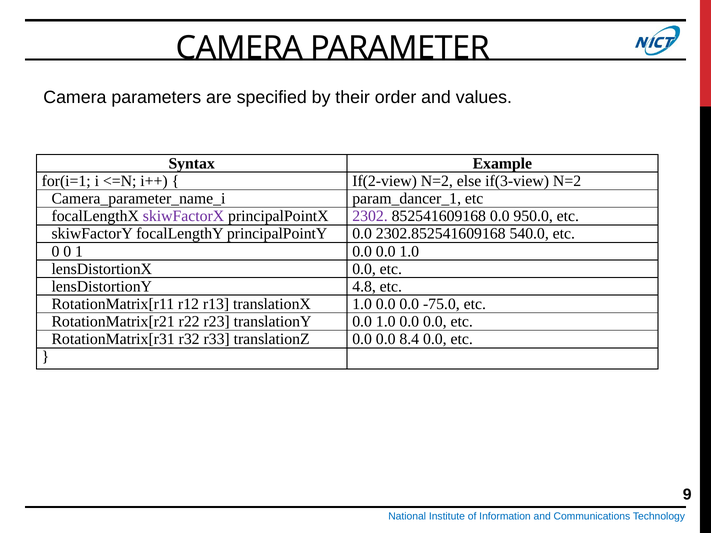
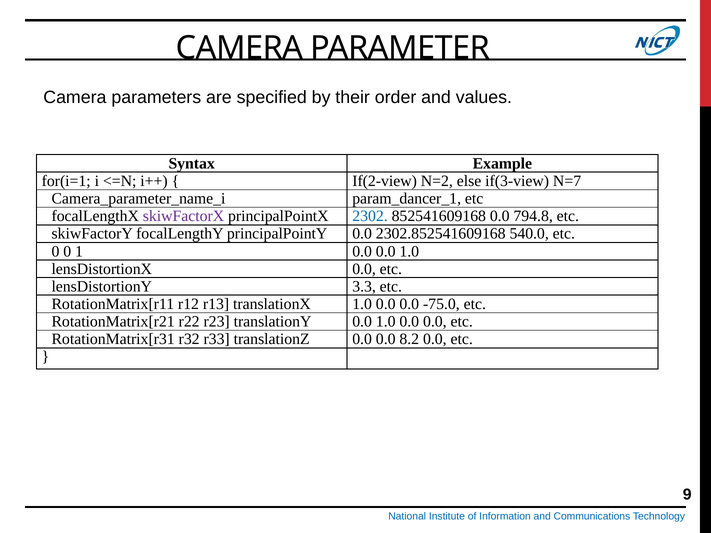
if(3-view N=2: N=2 -> N=7 (567, 181)
2302 colour: purple -> blue (370, 216)
950.0: 950.0 -> 794.8 (533, 216)
4.8: 4.8 -> 3.3 (364, 287)
8.4: 8.4 -> 8.2 (409, 339)
